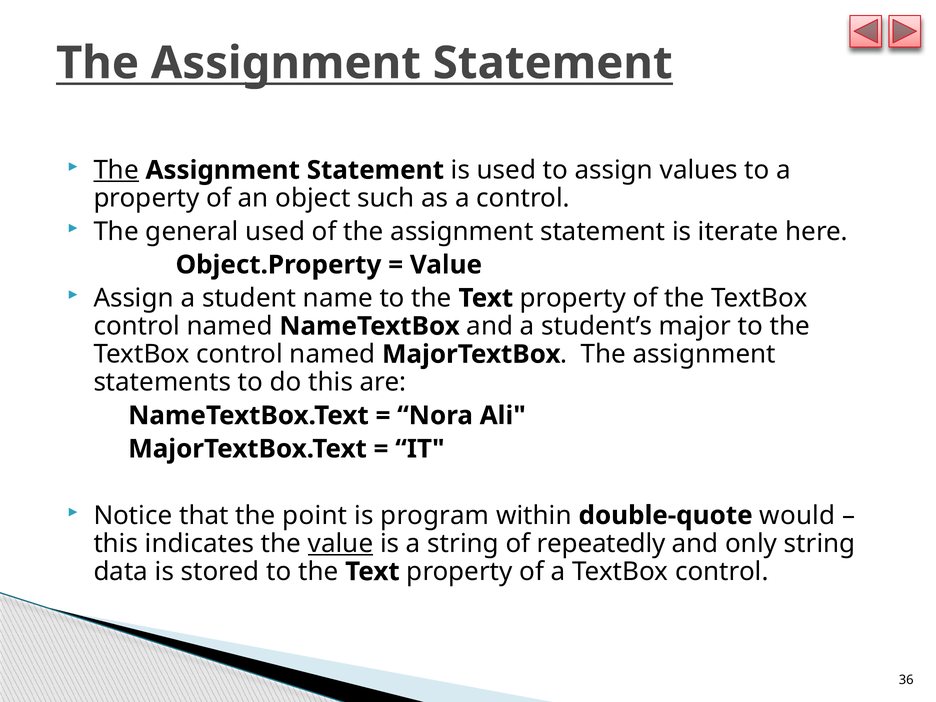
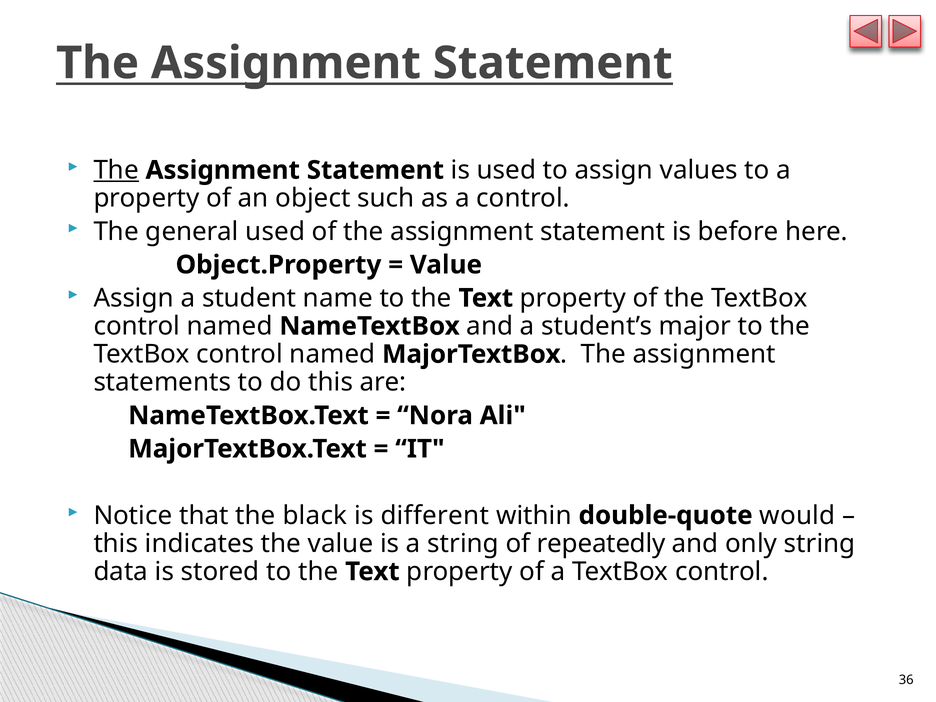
iterate: iterate -> before (738, 232)
point: point -> black (315, 515)
program: program -> different (435, 515)
value underline: present -> none (341, 544)
